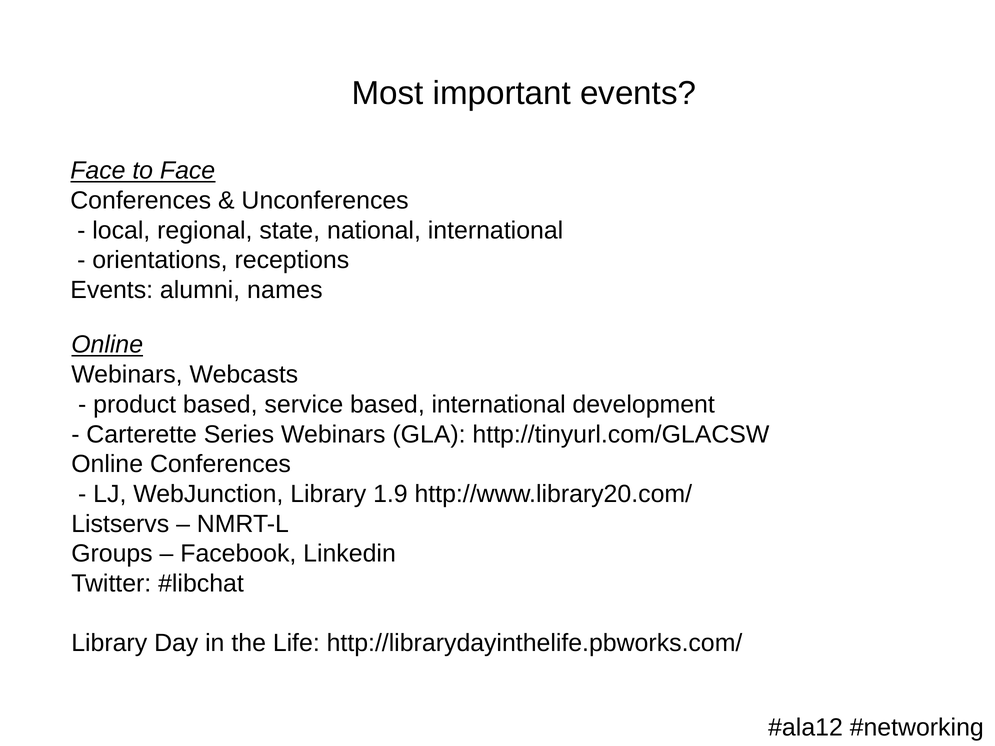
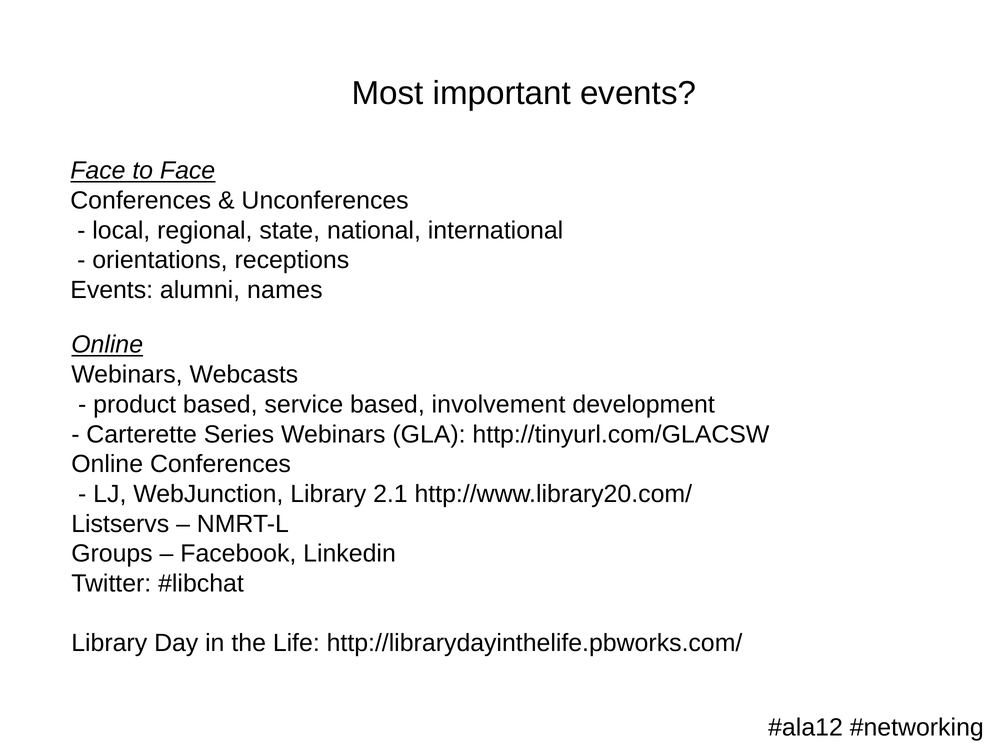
based international: international -> involvement (499, 405)
1.9: 1.9 -> 2.1 (390, 494)
